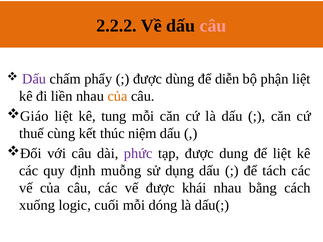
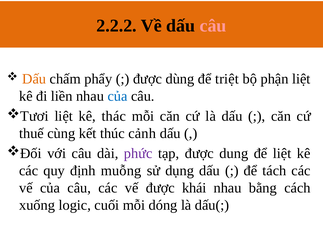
Dấu colour: purple -> orange (34, 79)
diễn: diễn -> triệt (227, 79)
của colour: orange -> blue (118, 96)
Giáo: Giáo -> Tươi (34, 116)
tung: tung -> thác (114, 116)
niệm: niệm -> cảnh (142, 133)
